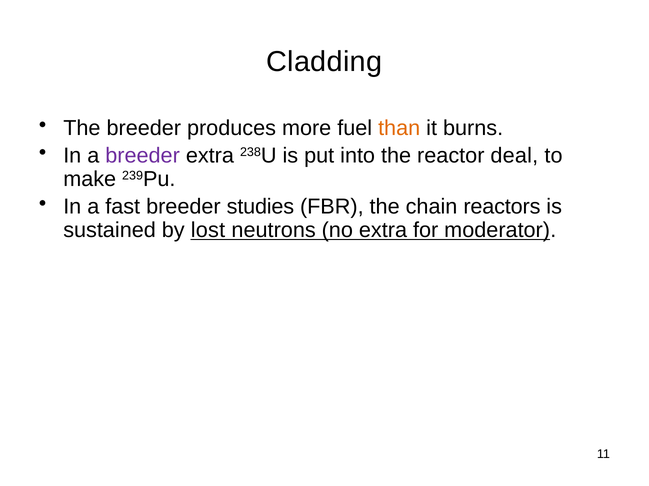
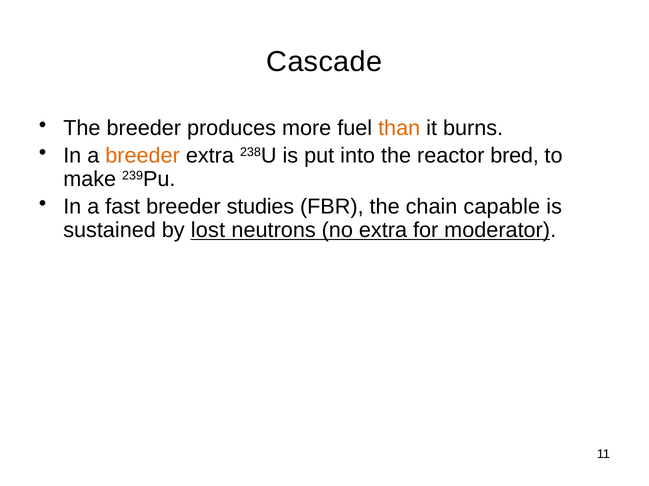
Cladding: Cladding -> Cascade (324, 62)
breeder colour: purple -> orange (143, 156)
deal: deal -> bred (515, 156)
reactors: reactors -> capable (502, 207)
